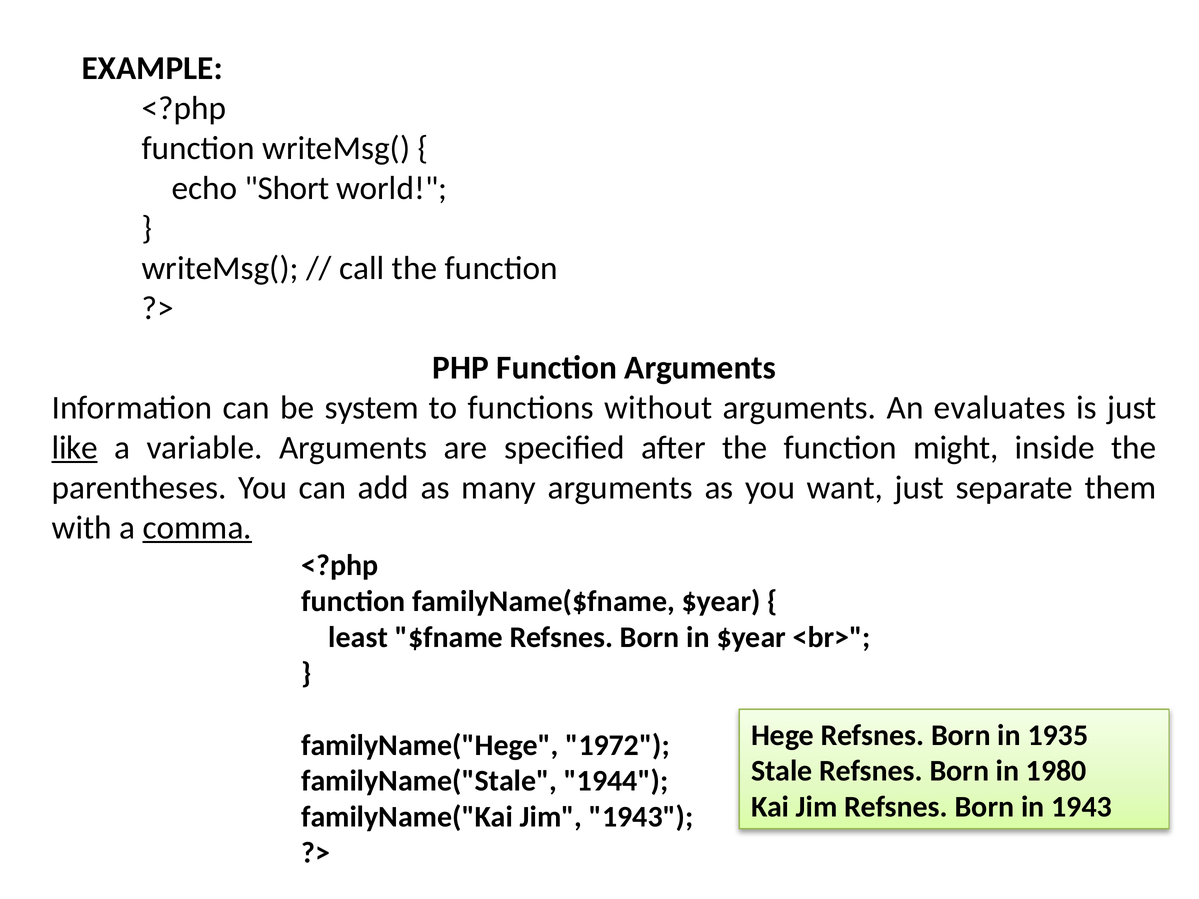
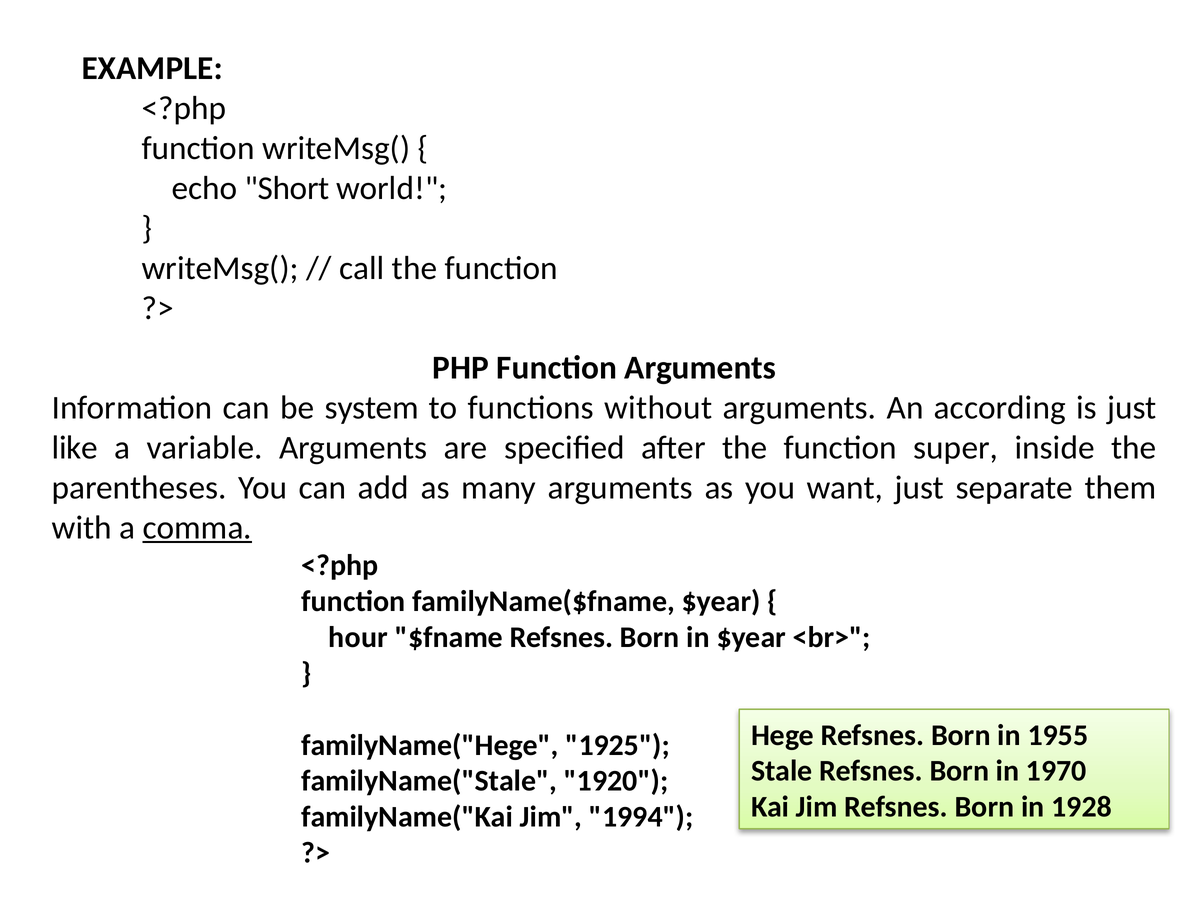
evaluates: evaluates -> according (1000, 408)
like underline: present -> none (75, 448)
might: might -> super (956, 448)
least: least -> hour (358, 637)
1935: 1935 -> 1955 (1058, 735)
1972: 1972 -> 1925 (618, 745)
1980: 1980 -> 1970 (1056, 771)
1944: 1944 -> 1920 (616, 781)
in 1943: 1943 -> 1928 (1082, 807)
Jim 1943: 1943 -> 1994 (641, 817)
